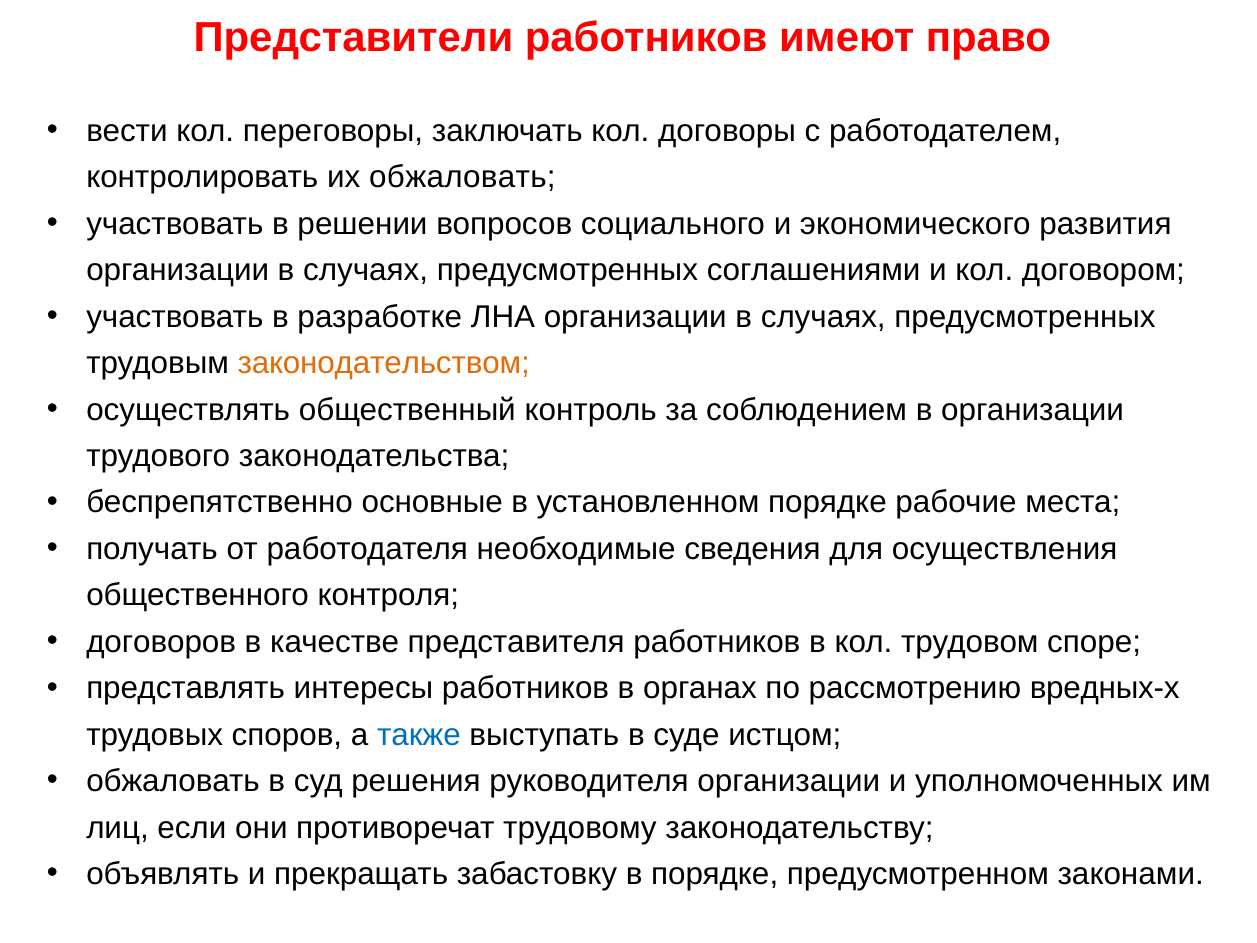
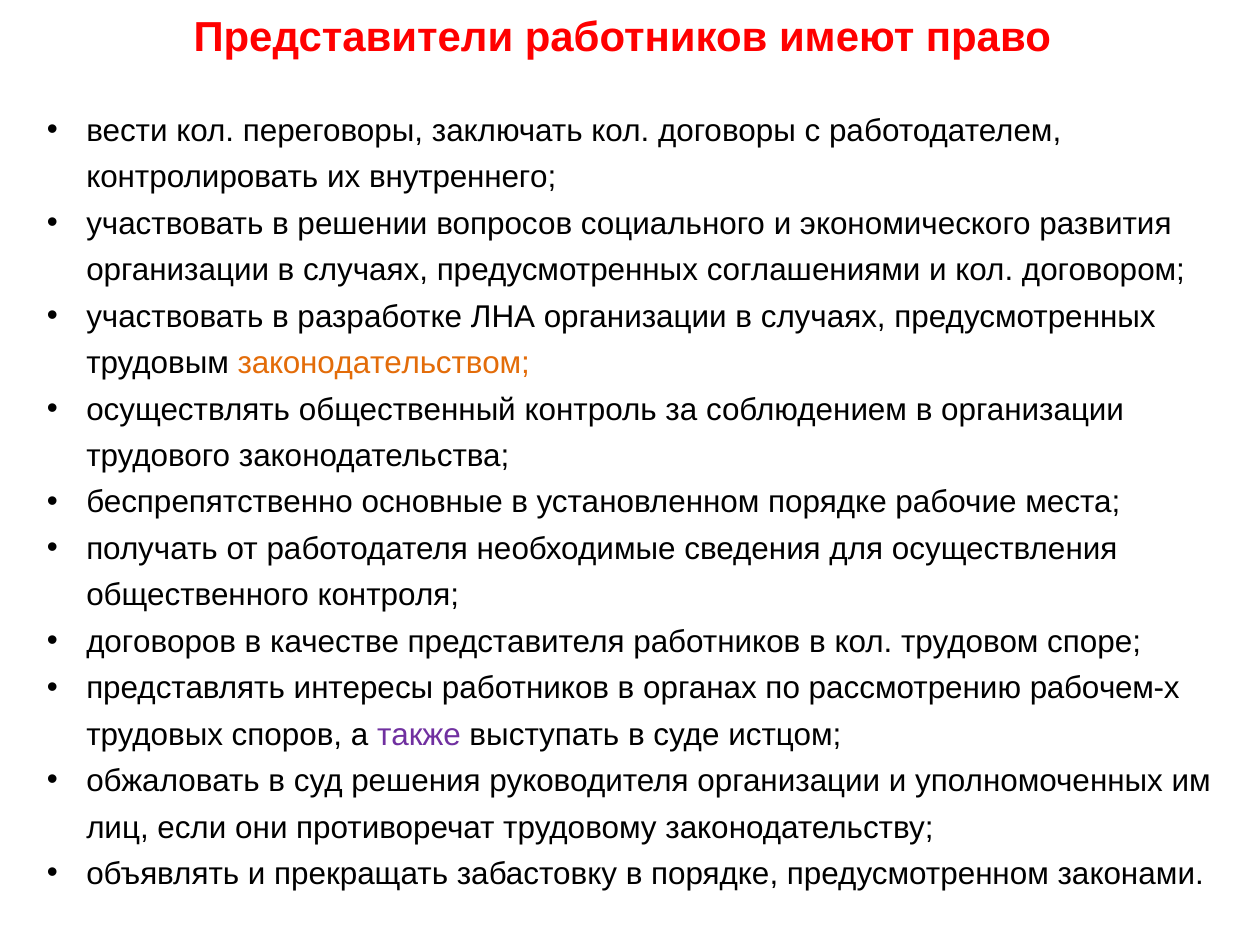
их обжаловать: обжаловать -> внутреннего (463, 178)
вредных-х: вредных-х -> рабочем-х (1105, 688)
также colour: blue -> purple (419, 735)
